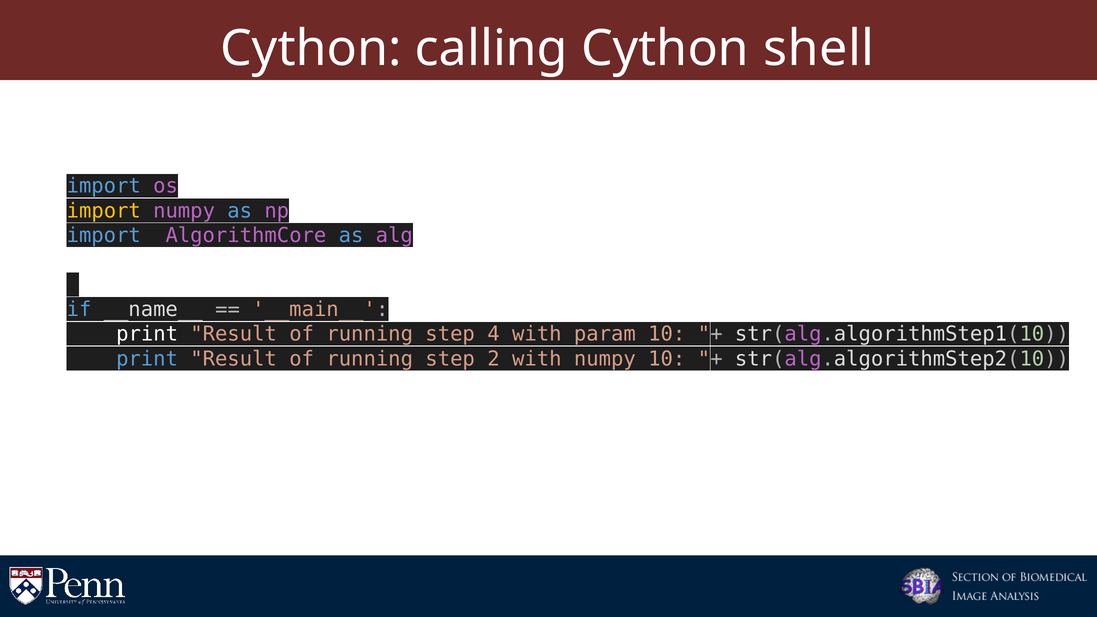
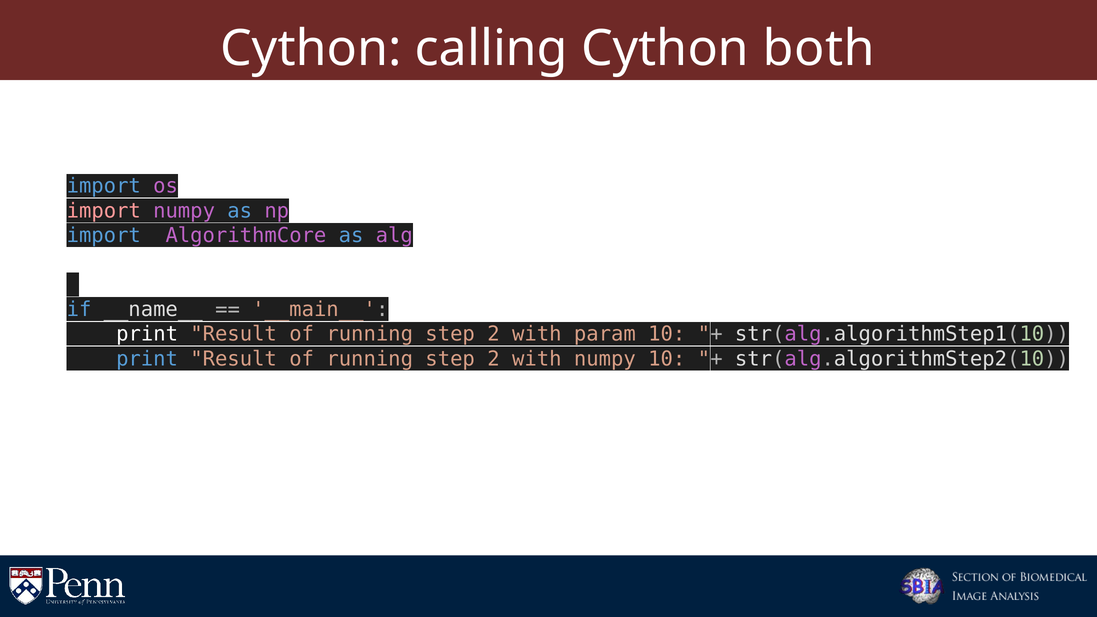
shell: shell -> both (819, 49)
import colour: yellow -> pink (104, 211)
4: 4 -> 2 (494, 334)
